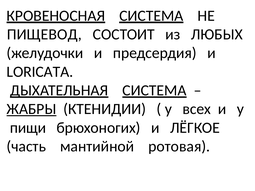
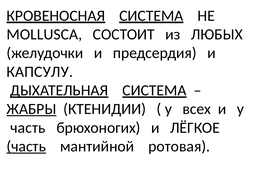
ПИЩЕВОД: ПИЩЕВОД -> MOLLUSCA (44, 34)
LORICATA: LORICATA -> КАПСУЛУ (40, 72)
пищи: пищи -> часть (28, 128)
часть underline: none -> present (26, 147)
